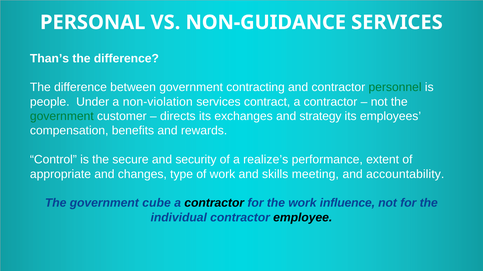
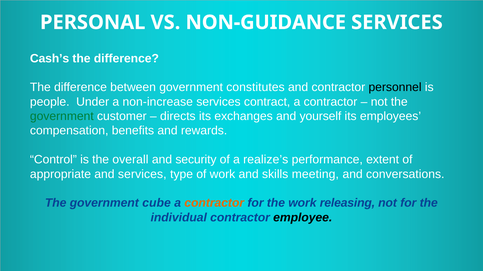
Than’s: Than’s -> Cash’s (50, 59)
contracting: contracting -> constitutes (255, 88)
personnel colour: green -> black (395, 88)
non-violation: non-violation -> non-increase (158, 102)
strategy: strategy -> yourself (320, 117)
secure: secure -> overall (130, 160)
and changes: changes -> services (142, 174)
accountability: accountability -> conversations (405, 174)
contractor colour: black -> orange (214, 203)
influence: influence -> releasing (347, 203)
